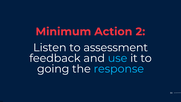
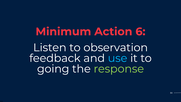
2: 2 -> 6 (140, 32)
assessment: assessment -> observation (116, 48)
response colour: light blue -> light green (119, 69)
